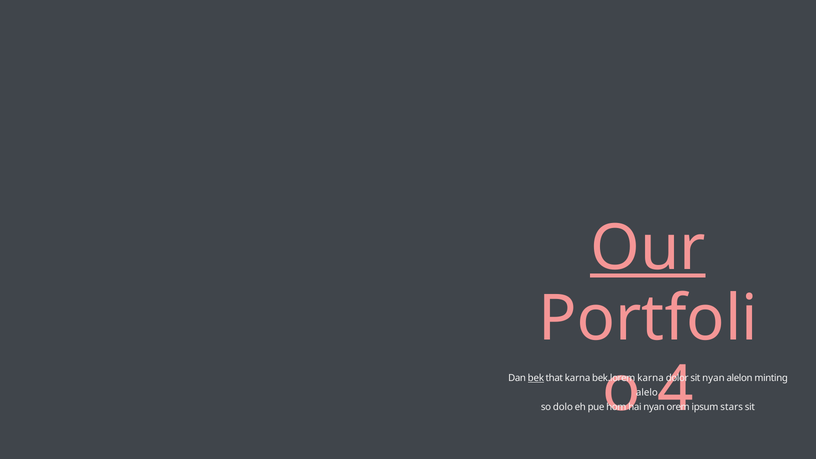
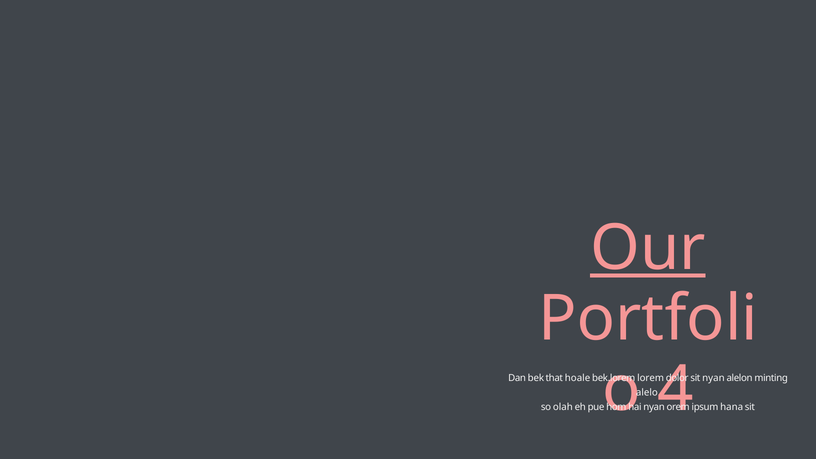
bek underline: present -> none (536, 378)
that karna: karna -> hoale (578, 378)
karna: karna -> lorem (651, 378)
dolo: dolo -> olah (563, 407)
stars: stars -> hana (732, 407)
